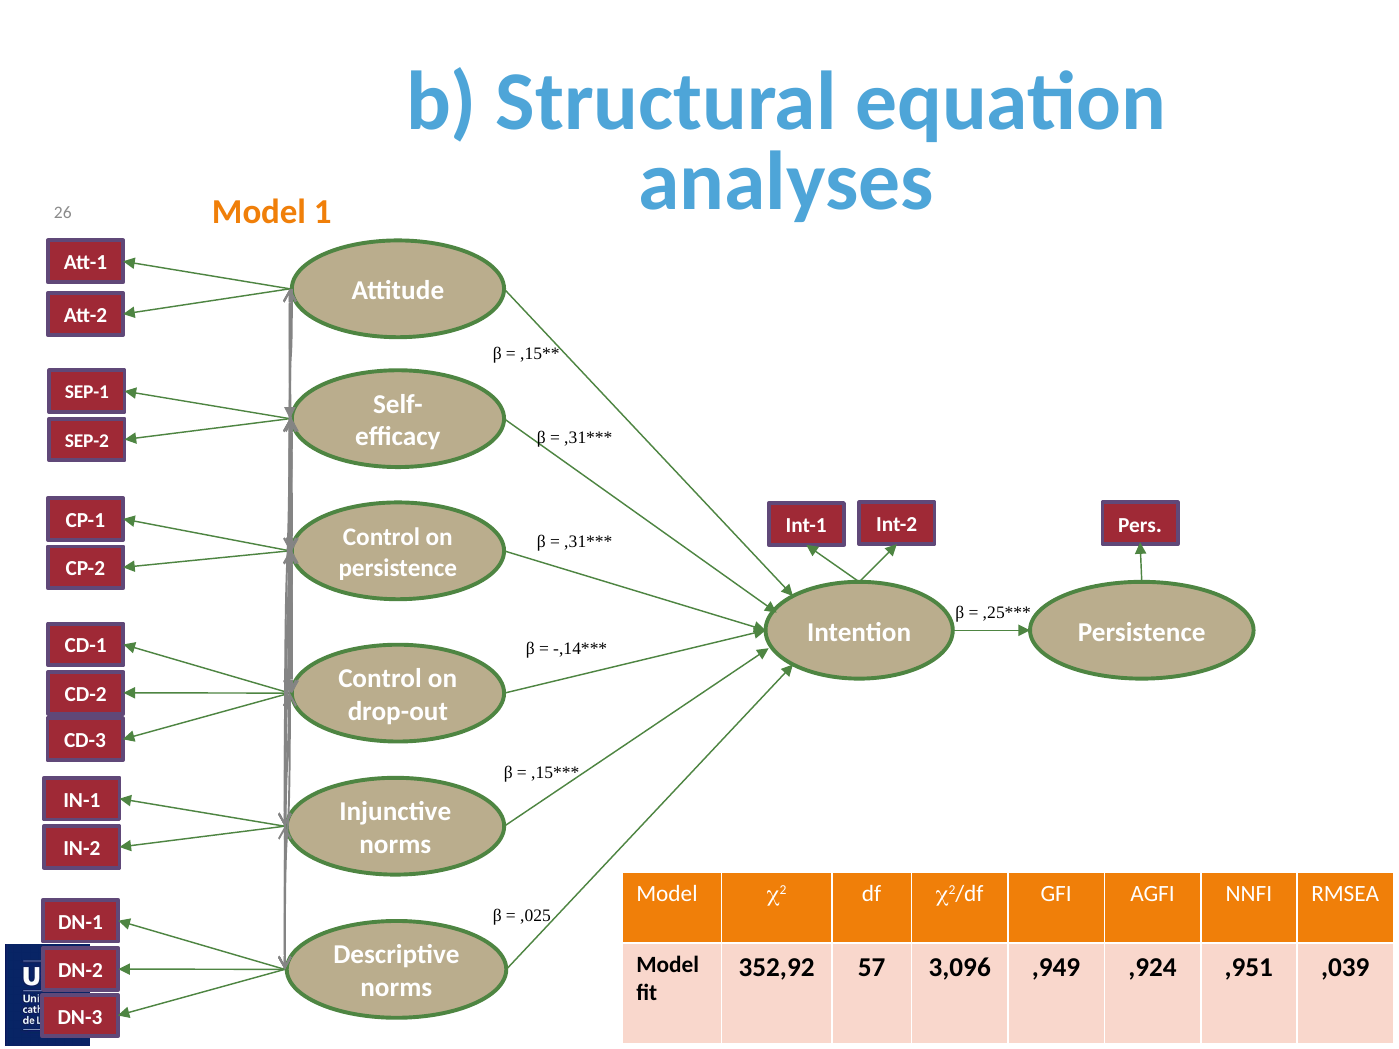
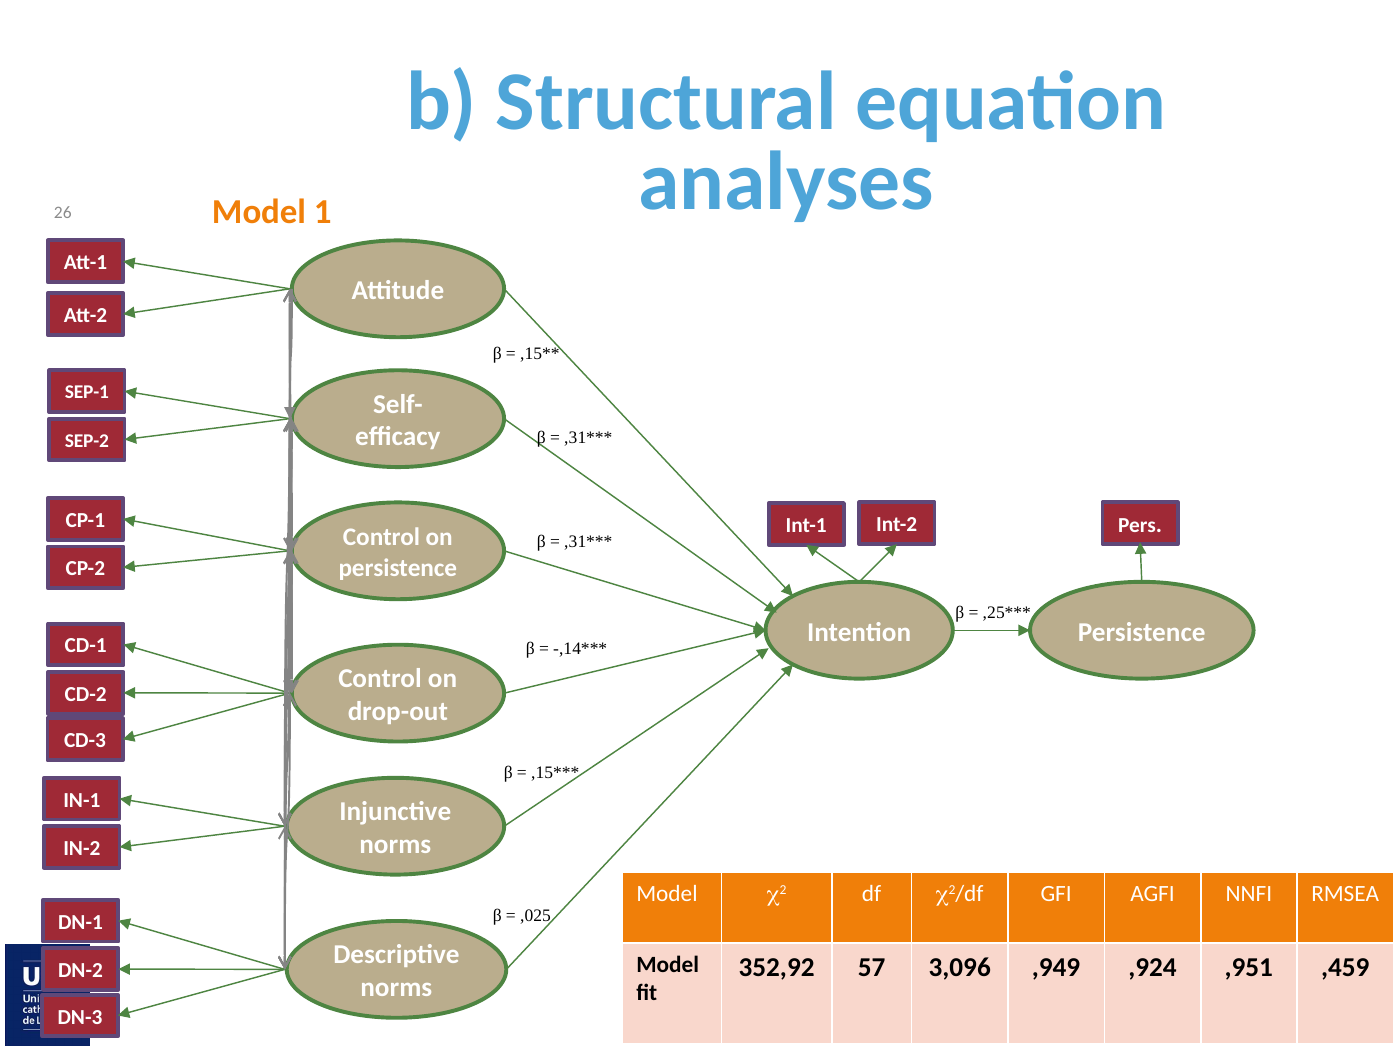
,039: ,039 -> ,459 (1345, 967)
